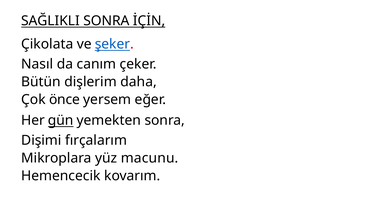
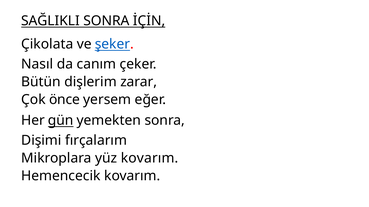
daha: daha -> zarar (139, 82)
yüz macunu: macunu -> kovarım (150, 159)
